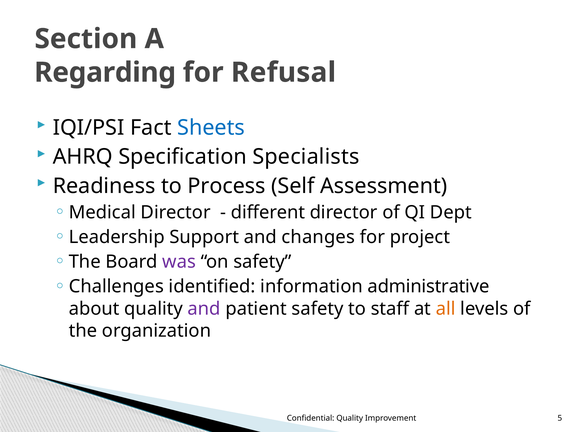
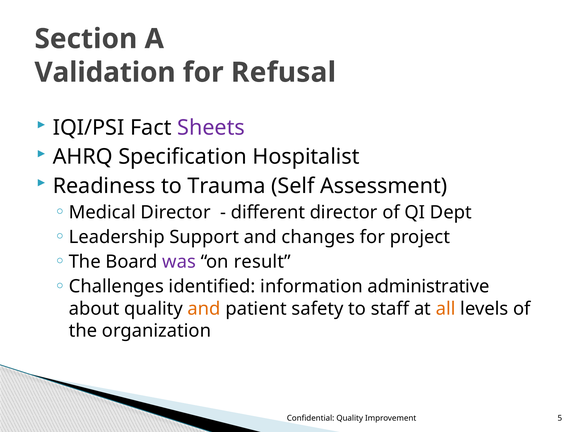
Regarding: Regarding -> Validation (105, 72)
Sheets colour: blue -> purple (211, 128)
Specialists: Specialists -> Hospitalist (306, 157)
Process: Process -> Trauma (227, 186)
on safety: safety -> result (262, 262)
and colour: purple -> orange (204, 309)
